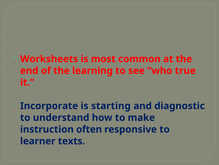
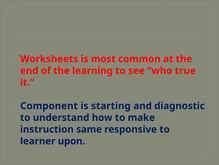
Incorporate: Incorporate -> Component (49, 105)
often: often -> same (89, 129)
texts: texts -> upon (71, 140)
